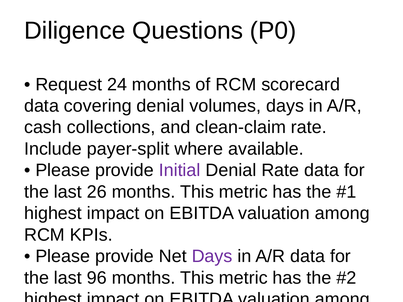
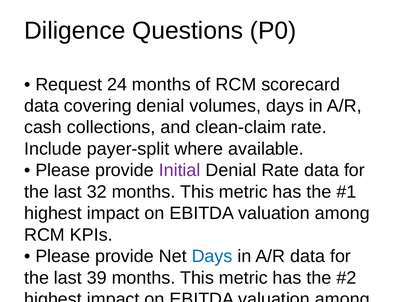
26: 26 -> 32 (97, 192)
Days colour: purple -> blue (212, 256)
96: 96 -> 39 (97, 278)
